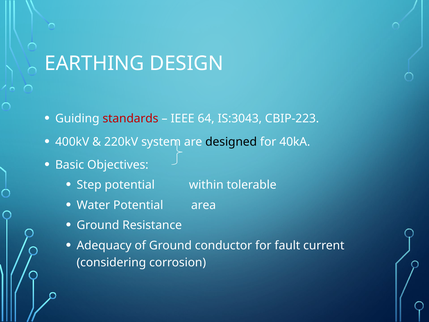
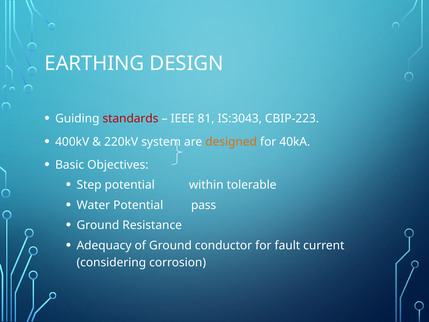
64: 64 -> 81 (206, 119)
designed colour: black -> orange (231, 142)
area: area -> pass (204, 205)
